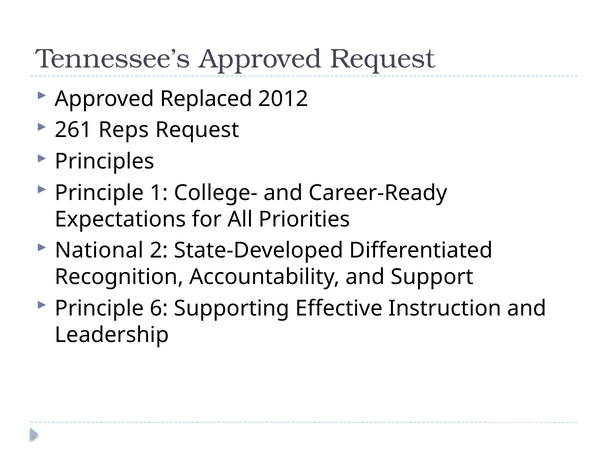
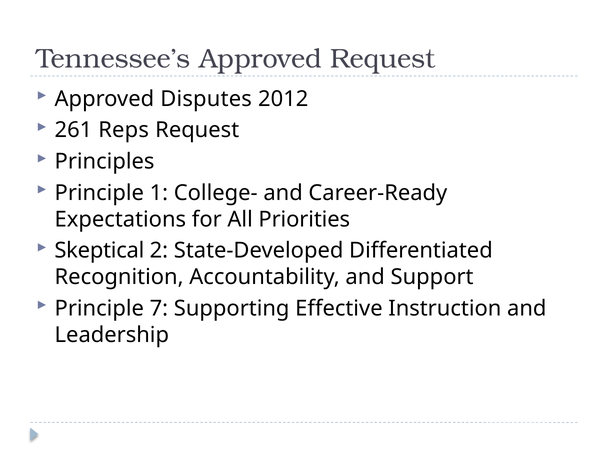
Replaced: Replaced -> Disputes (206, 99)
National: National -> Skeptical (99, 251)
6: 6 -> 7 (159, 308)
